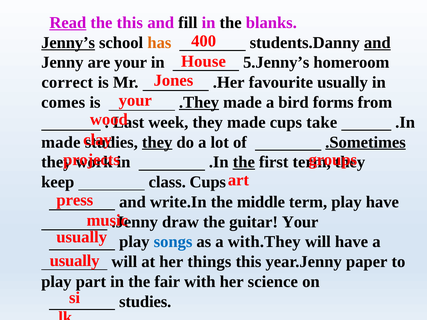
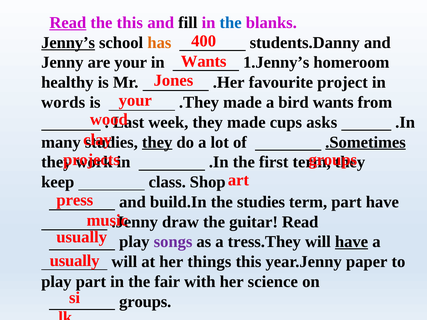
the colour: black -> blue (231, 23)
and underline: present -> none (377, 43)
House: House -> Wants (204, 61)
5.Jenny’s: 5.Jenny’s -> 1.Jenny’s (276, 63)
correct: correct -> healthy (67, 82)
favourite usually: usually -> project (343, 82)
comes: comes -> words (63, 102)
.They underline: present -> none (199, 102)
bird forms: forms -> wants (333, 102)
take: take -> asks (322, 122)
made: made -> many (61, 142)
the underline: present -> none (244, 162)
class Cups: Cups -> Shop (208, 182)
write.In: write.In -> build.In (178, 202)
the middle: middle -> studies (261, 202)
term play: play -> part (346, 202)
guitar Your: Your -> Read (300, 222)
songs colour: blue -> purple (173, 242)
with.They: with.They -> tress.They (264, 242)
have underline: none -> present (352, 242)
studies: studies -> groups (145, 302)
